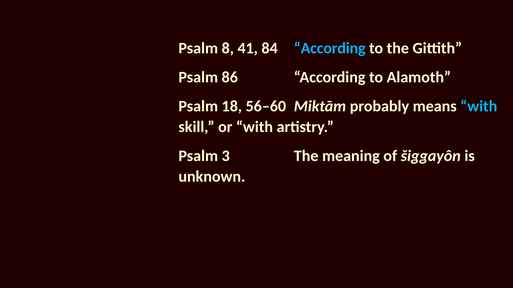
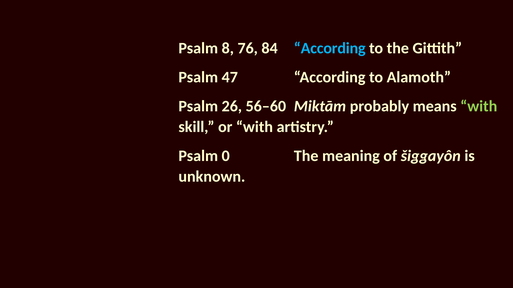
41: 41 -> 76 (248, 48)
86: 86 -> 47 (230, 77)
18: 18 -> 26 (232, 107)
with colour: light blue -> light green (479, 107)
3: 3 -> 0 (226, 156)
